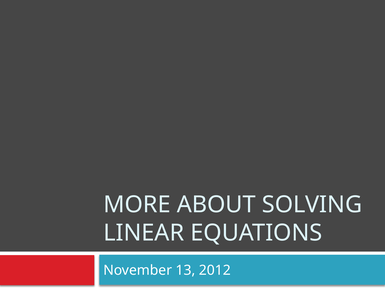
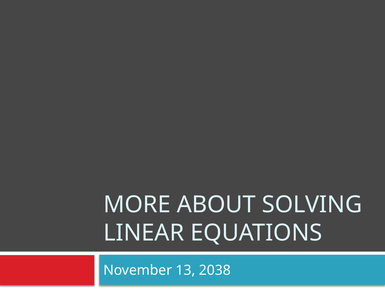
2012: 2012 -> 2038 (215, 270)
